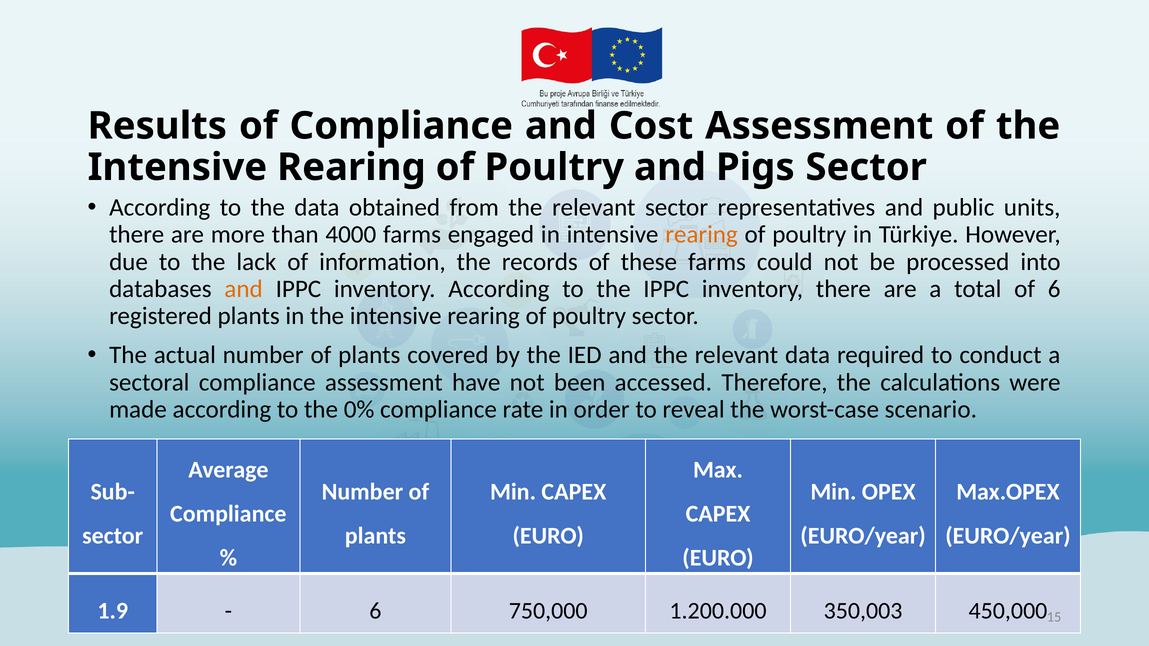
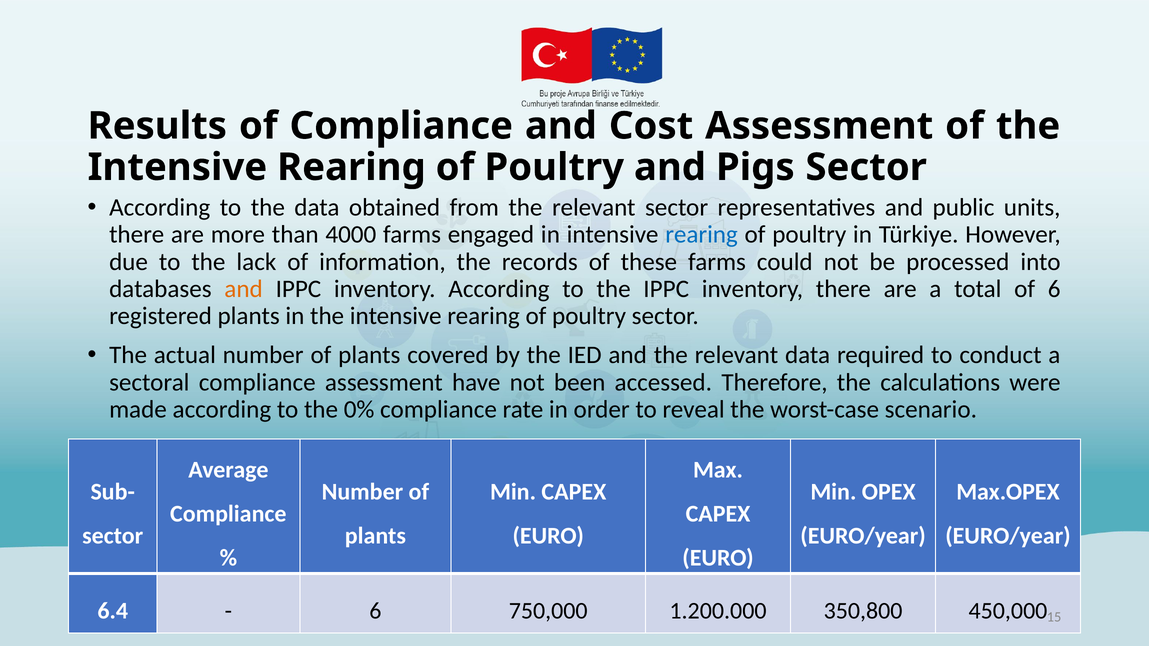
rearing colour: orange -> blue (702, 235)
1.9: 1.9 -> 6.4 (113, 611)
350,003: 350,003 -> 350,800 (863, 611)
